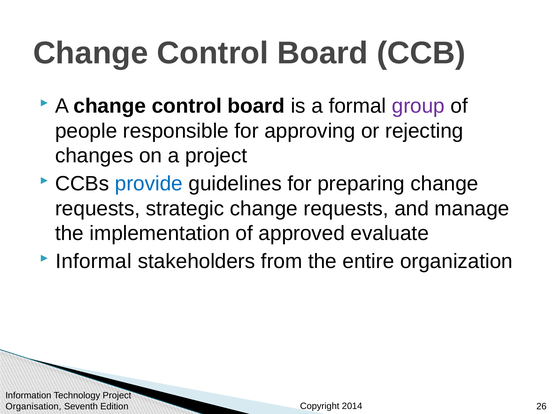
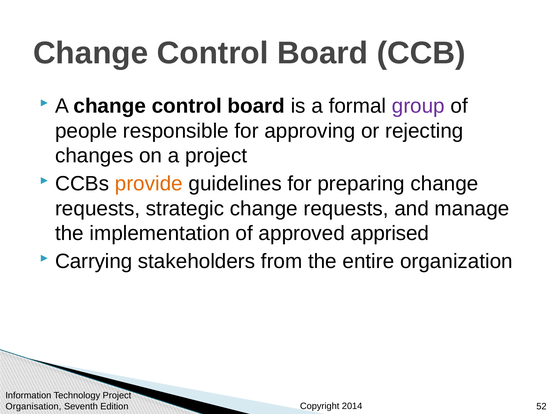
provide colour: blue -> orange (149, 184)
evaluate: evaluate -> apprised (390, 233)
Informal: Informal -> Carrying (94, 261)
26: 26 -> 52 (541, 406)
